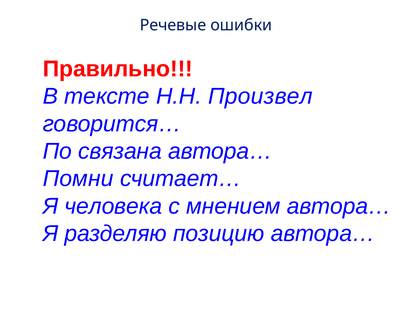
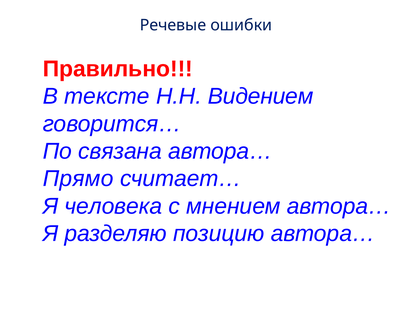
Произвел: Произвел -> Видением (261, 96)
Помни: Помни -> Прямо (78, 179)
